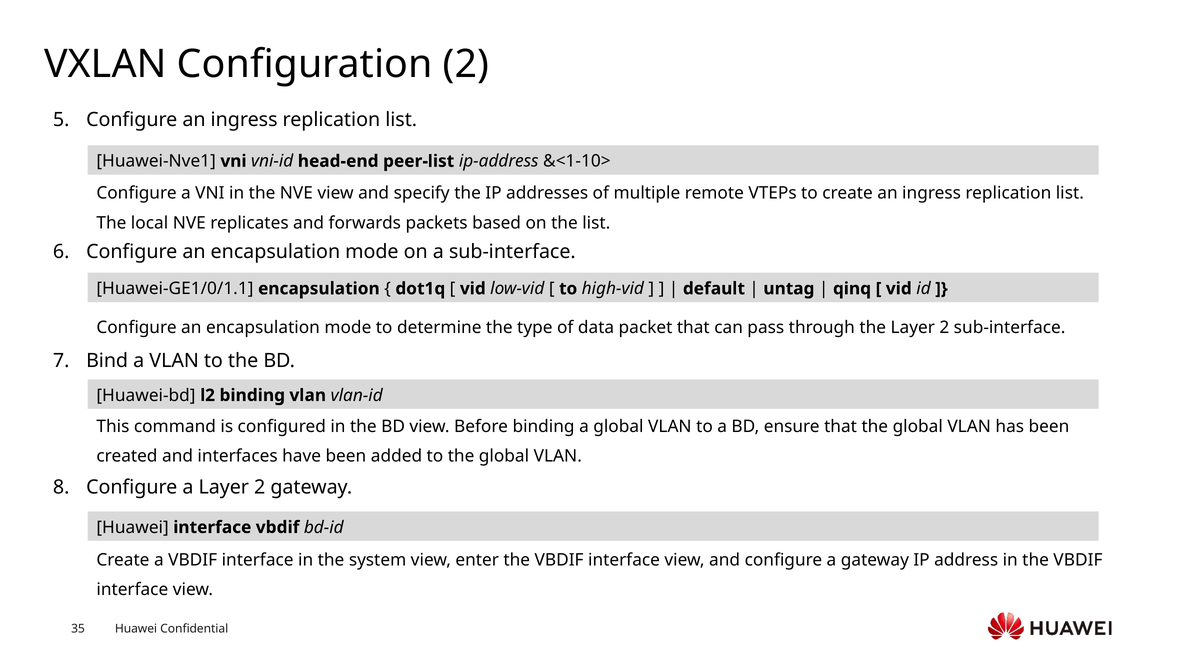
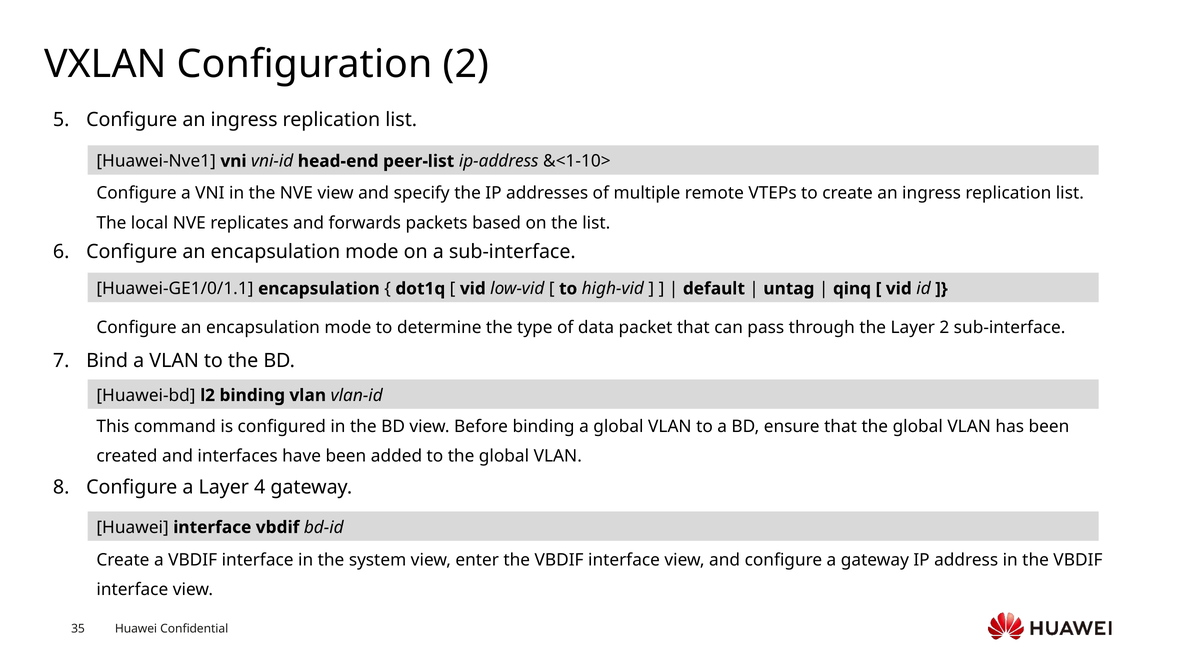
a Layer 2: 2 -> 4 (260, 487)
